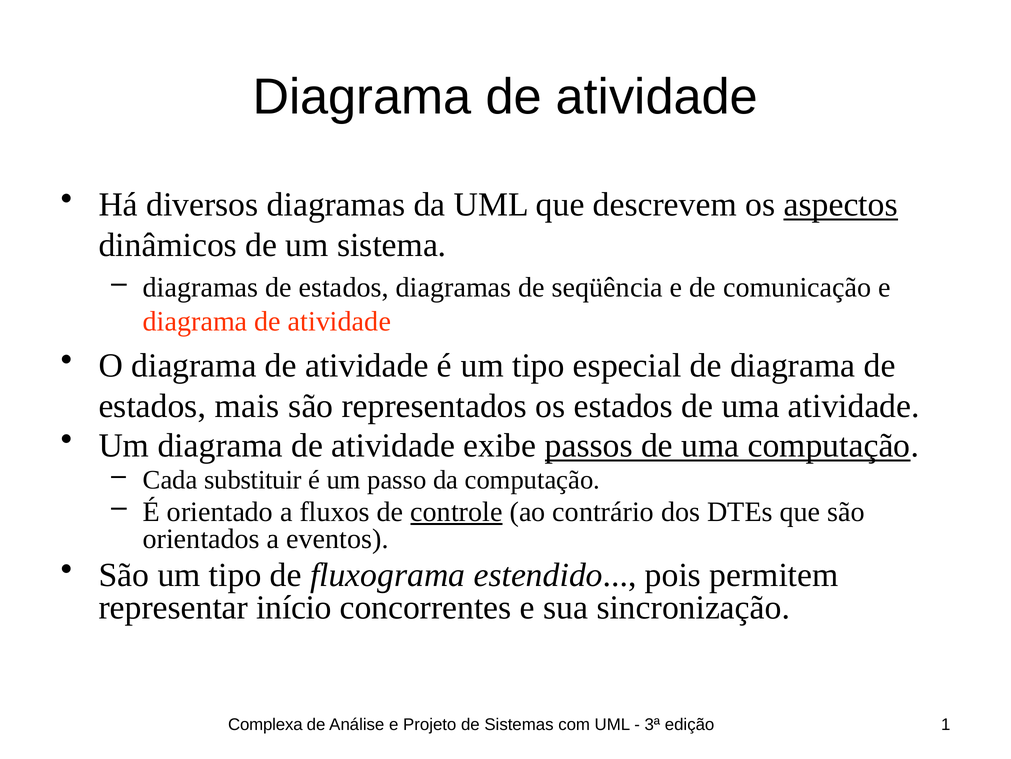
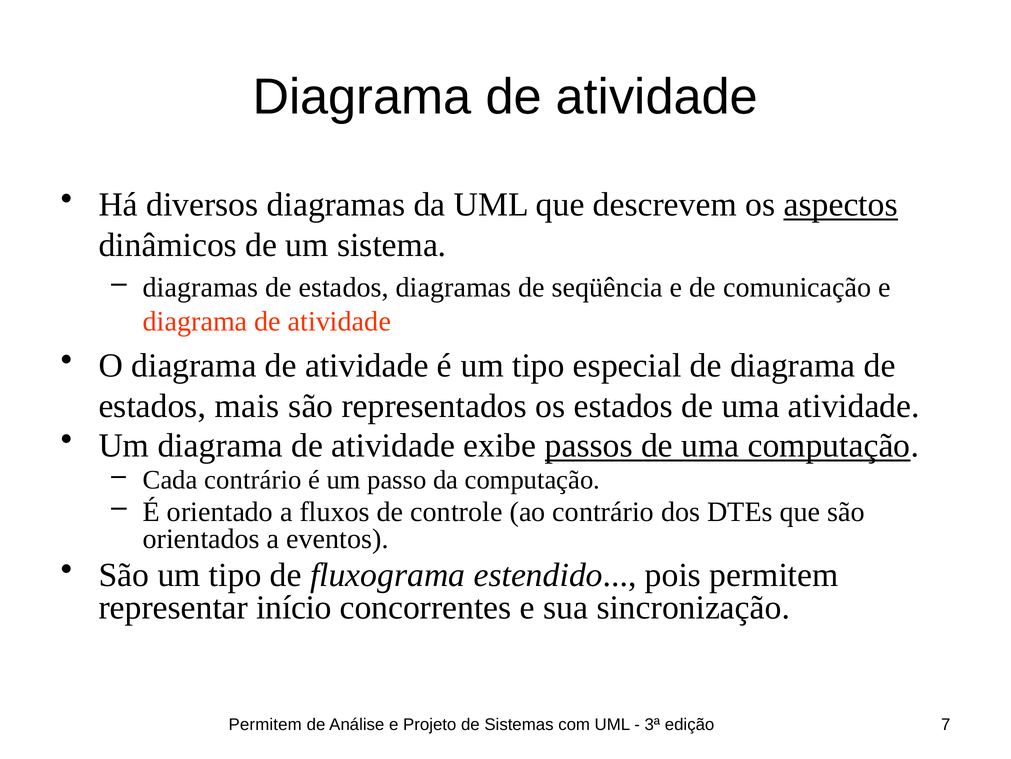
Cada substituir: substituir -> contrário (253, 480)
controle underline: present -> none (456, 511)
Complexa: Complexa -> Permitem (265, 724)
1: 1 -> 7 (946, 724)
